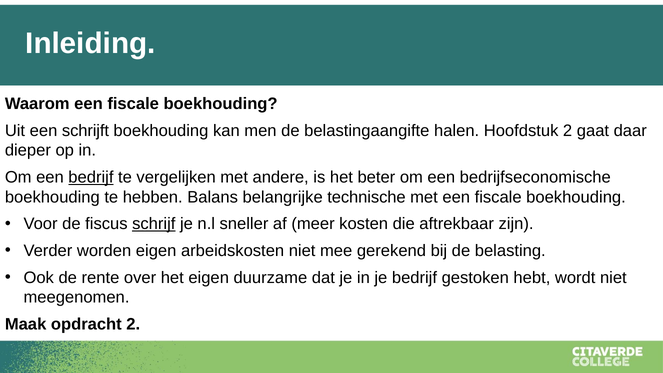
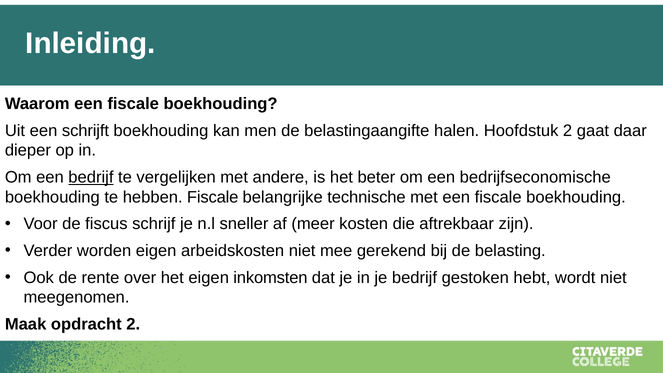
hebben Balans: Balans -> Fiscale (213, 197)
schrijf underline: present -> none (154, 224)
duurzame: duurzame -> inkomsten (270, 278)
